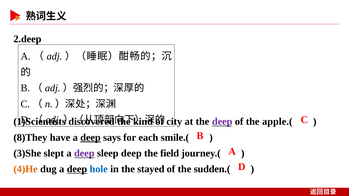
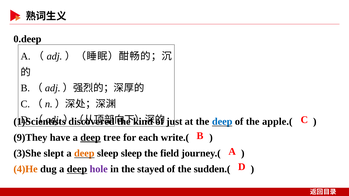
2.deep: 2.deep -> 0.deep (27, 39)
city: city -> just (174, 122)
deep colour: purple -> blue (222, 122)
8)They: 8)They -> 9)They (30, 138)
says: says -> tree (112, 138)
smile.(: smile.( -> write.( (175, 138)
deep colour: purple -> orange (84, 154)
sleep deep: deep -> sleep (131, 154)
hole colour: blue -> purple (99, 169)
